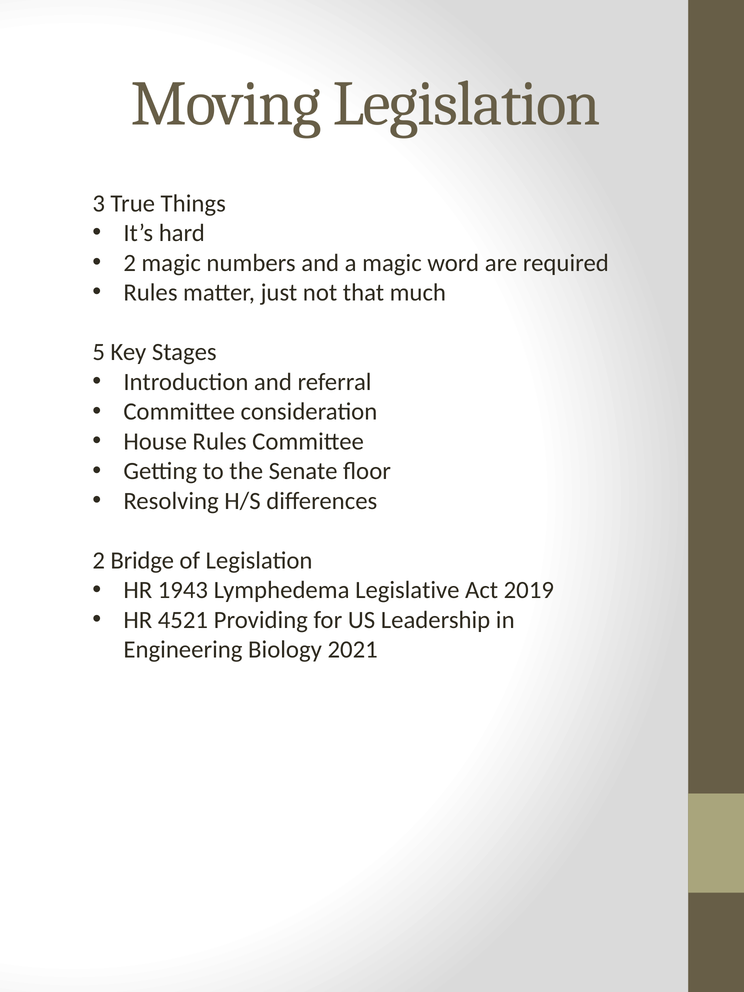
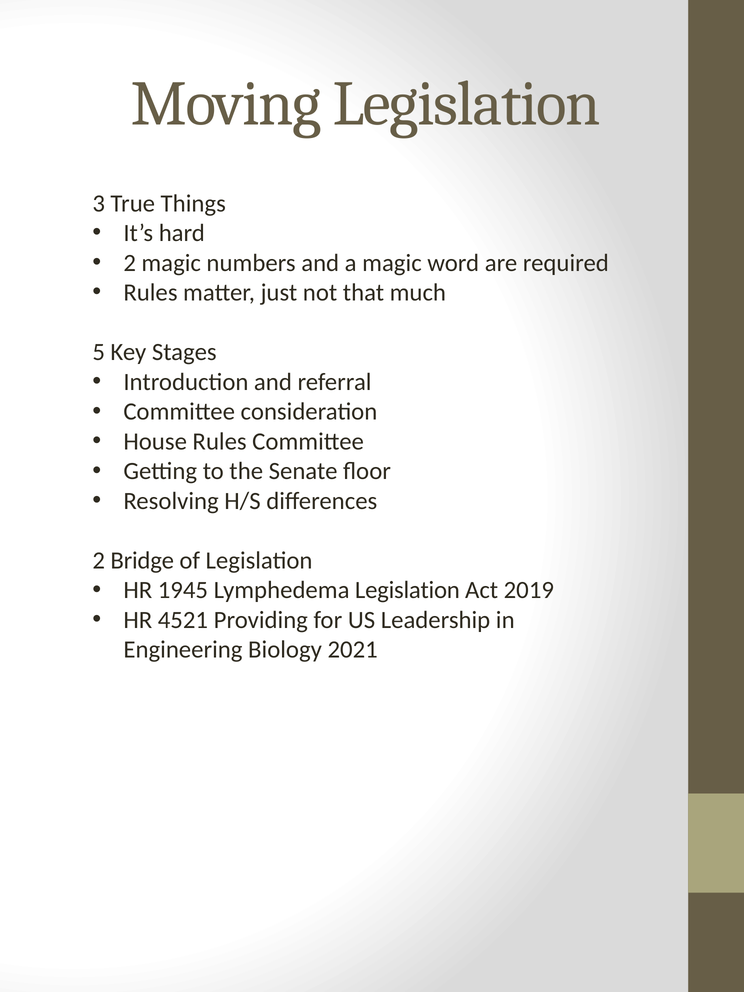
1943: 1943 -> 1945 (183, 590)
Lymphedema Legislative: Legislative -> Legislation (407, 590)
